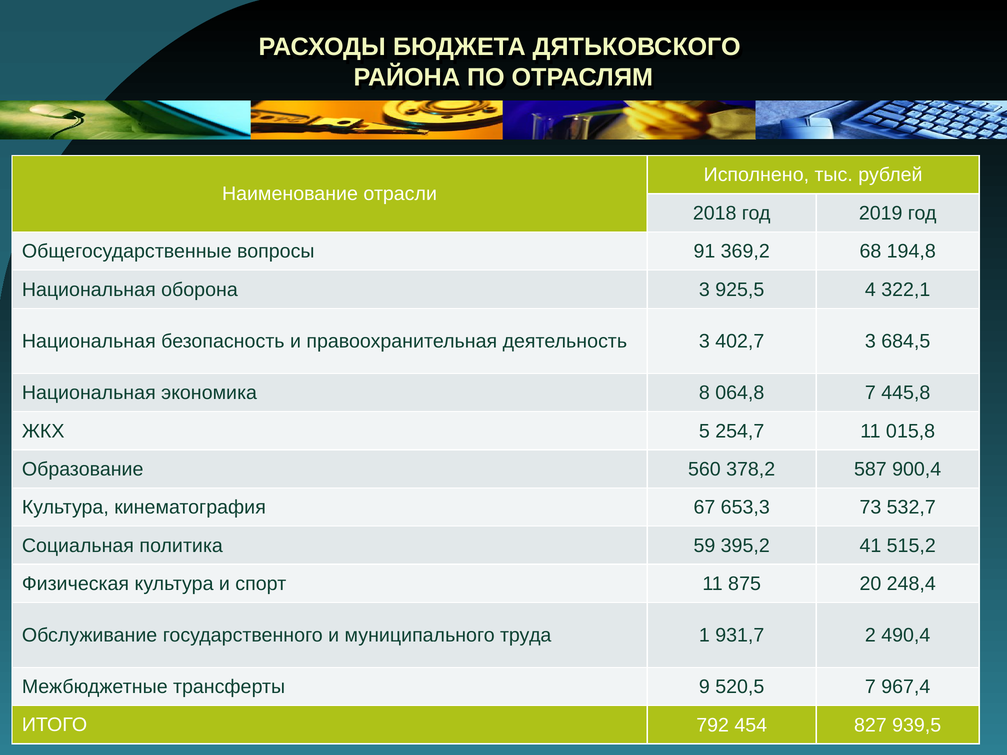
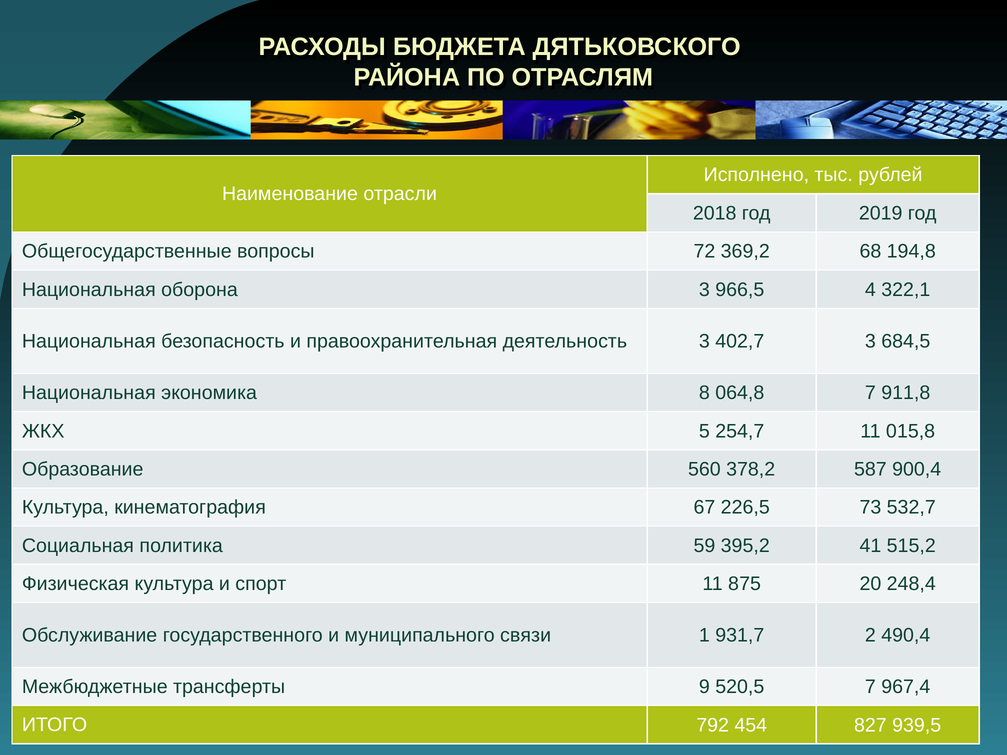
91: 91 -> 72 (704, 251)
925,5: 925,5 -> 966,5 (740, 290)
445,8: 445,8 -> 911,8 (906, 393)
653,3: 653,3 -> 226,5 (745, 508)
труда: труда -> связи (526, 635)
